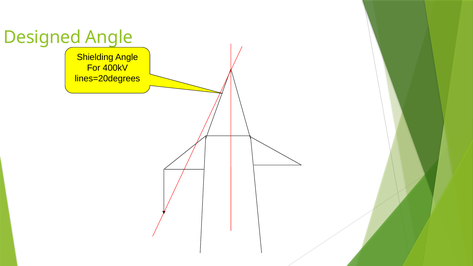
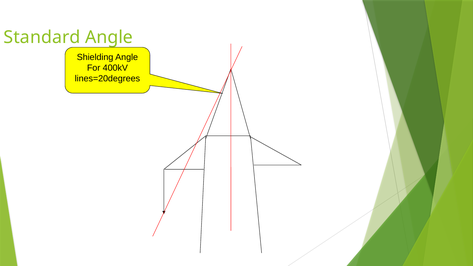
Designed: Designed -> Standard (42, 37)
